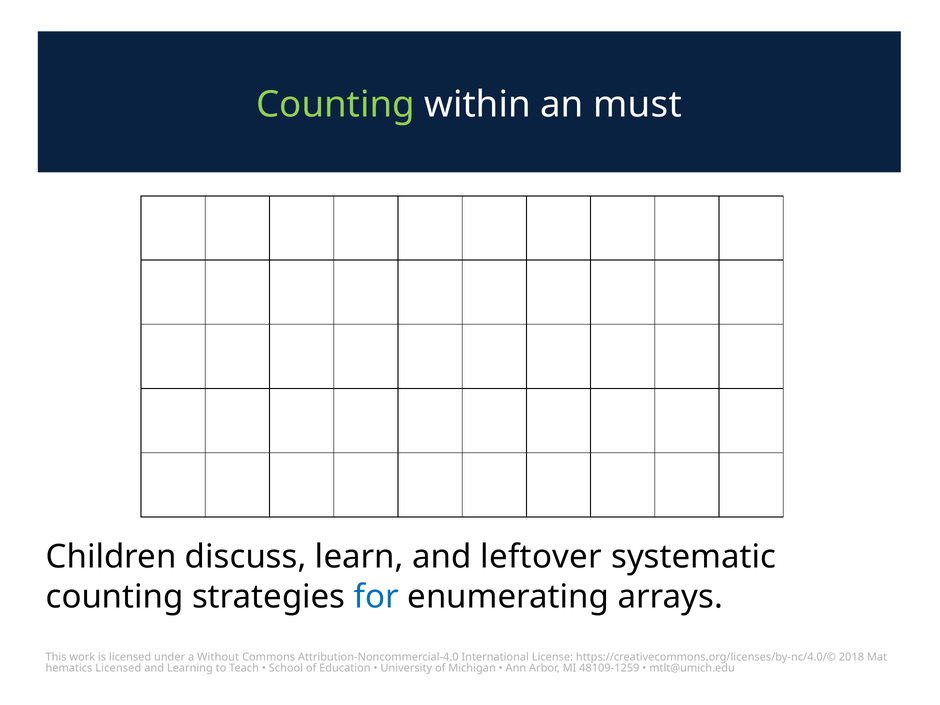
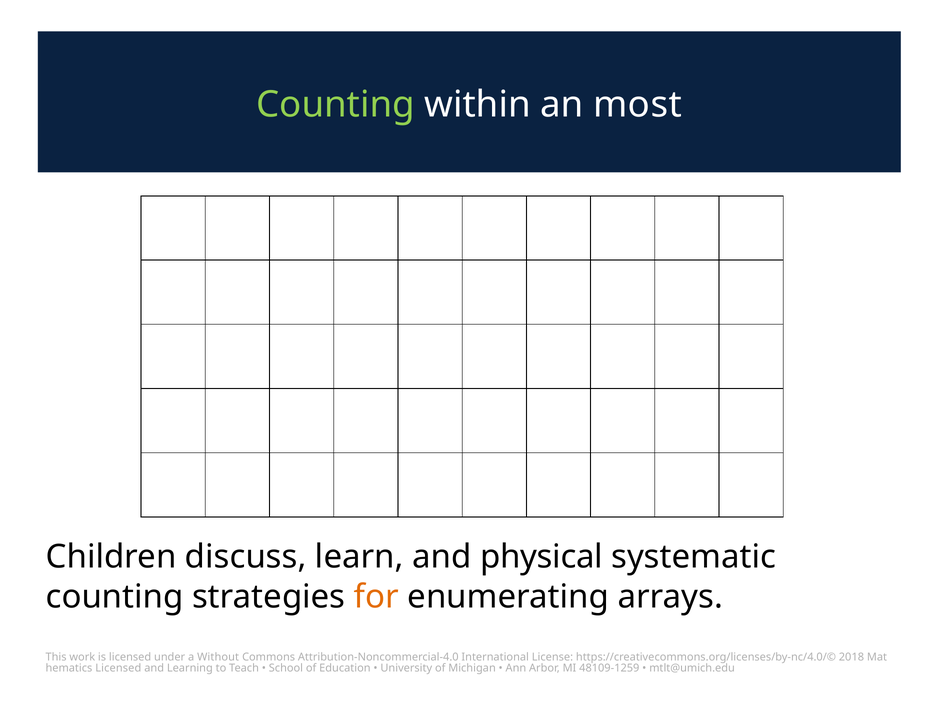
must: must -> most (638, 104)
leftover: leftover -> physical (541, 557)
for colour: blue -> orange (376, 597)
